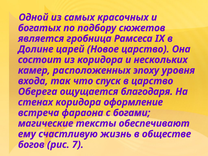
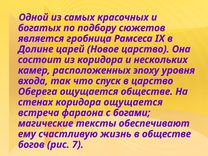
ощущается благодаря: благодаря -> обществе (147, 92)
коридора оформление: оформление -> ощущается (133, 102)
